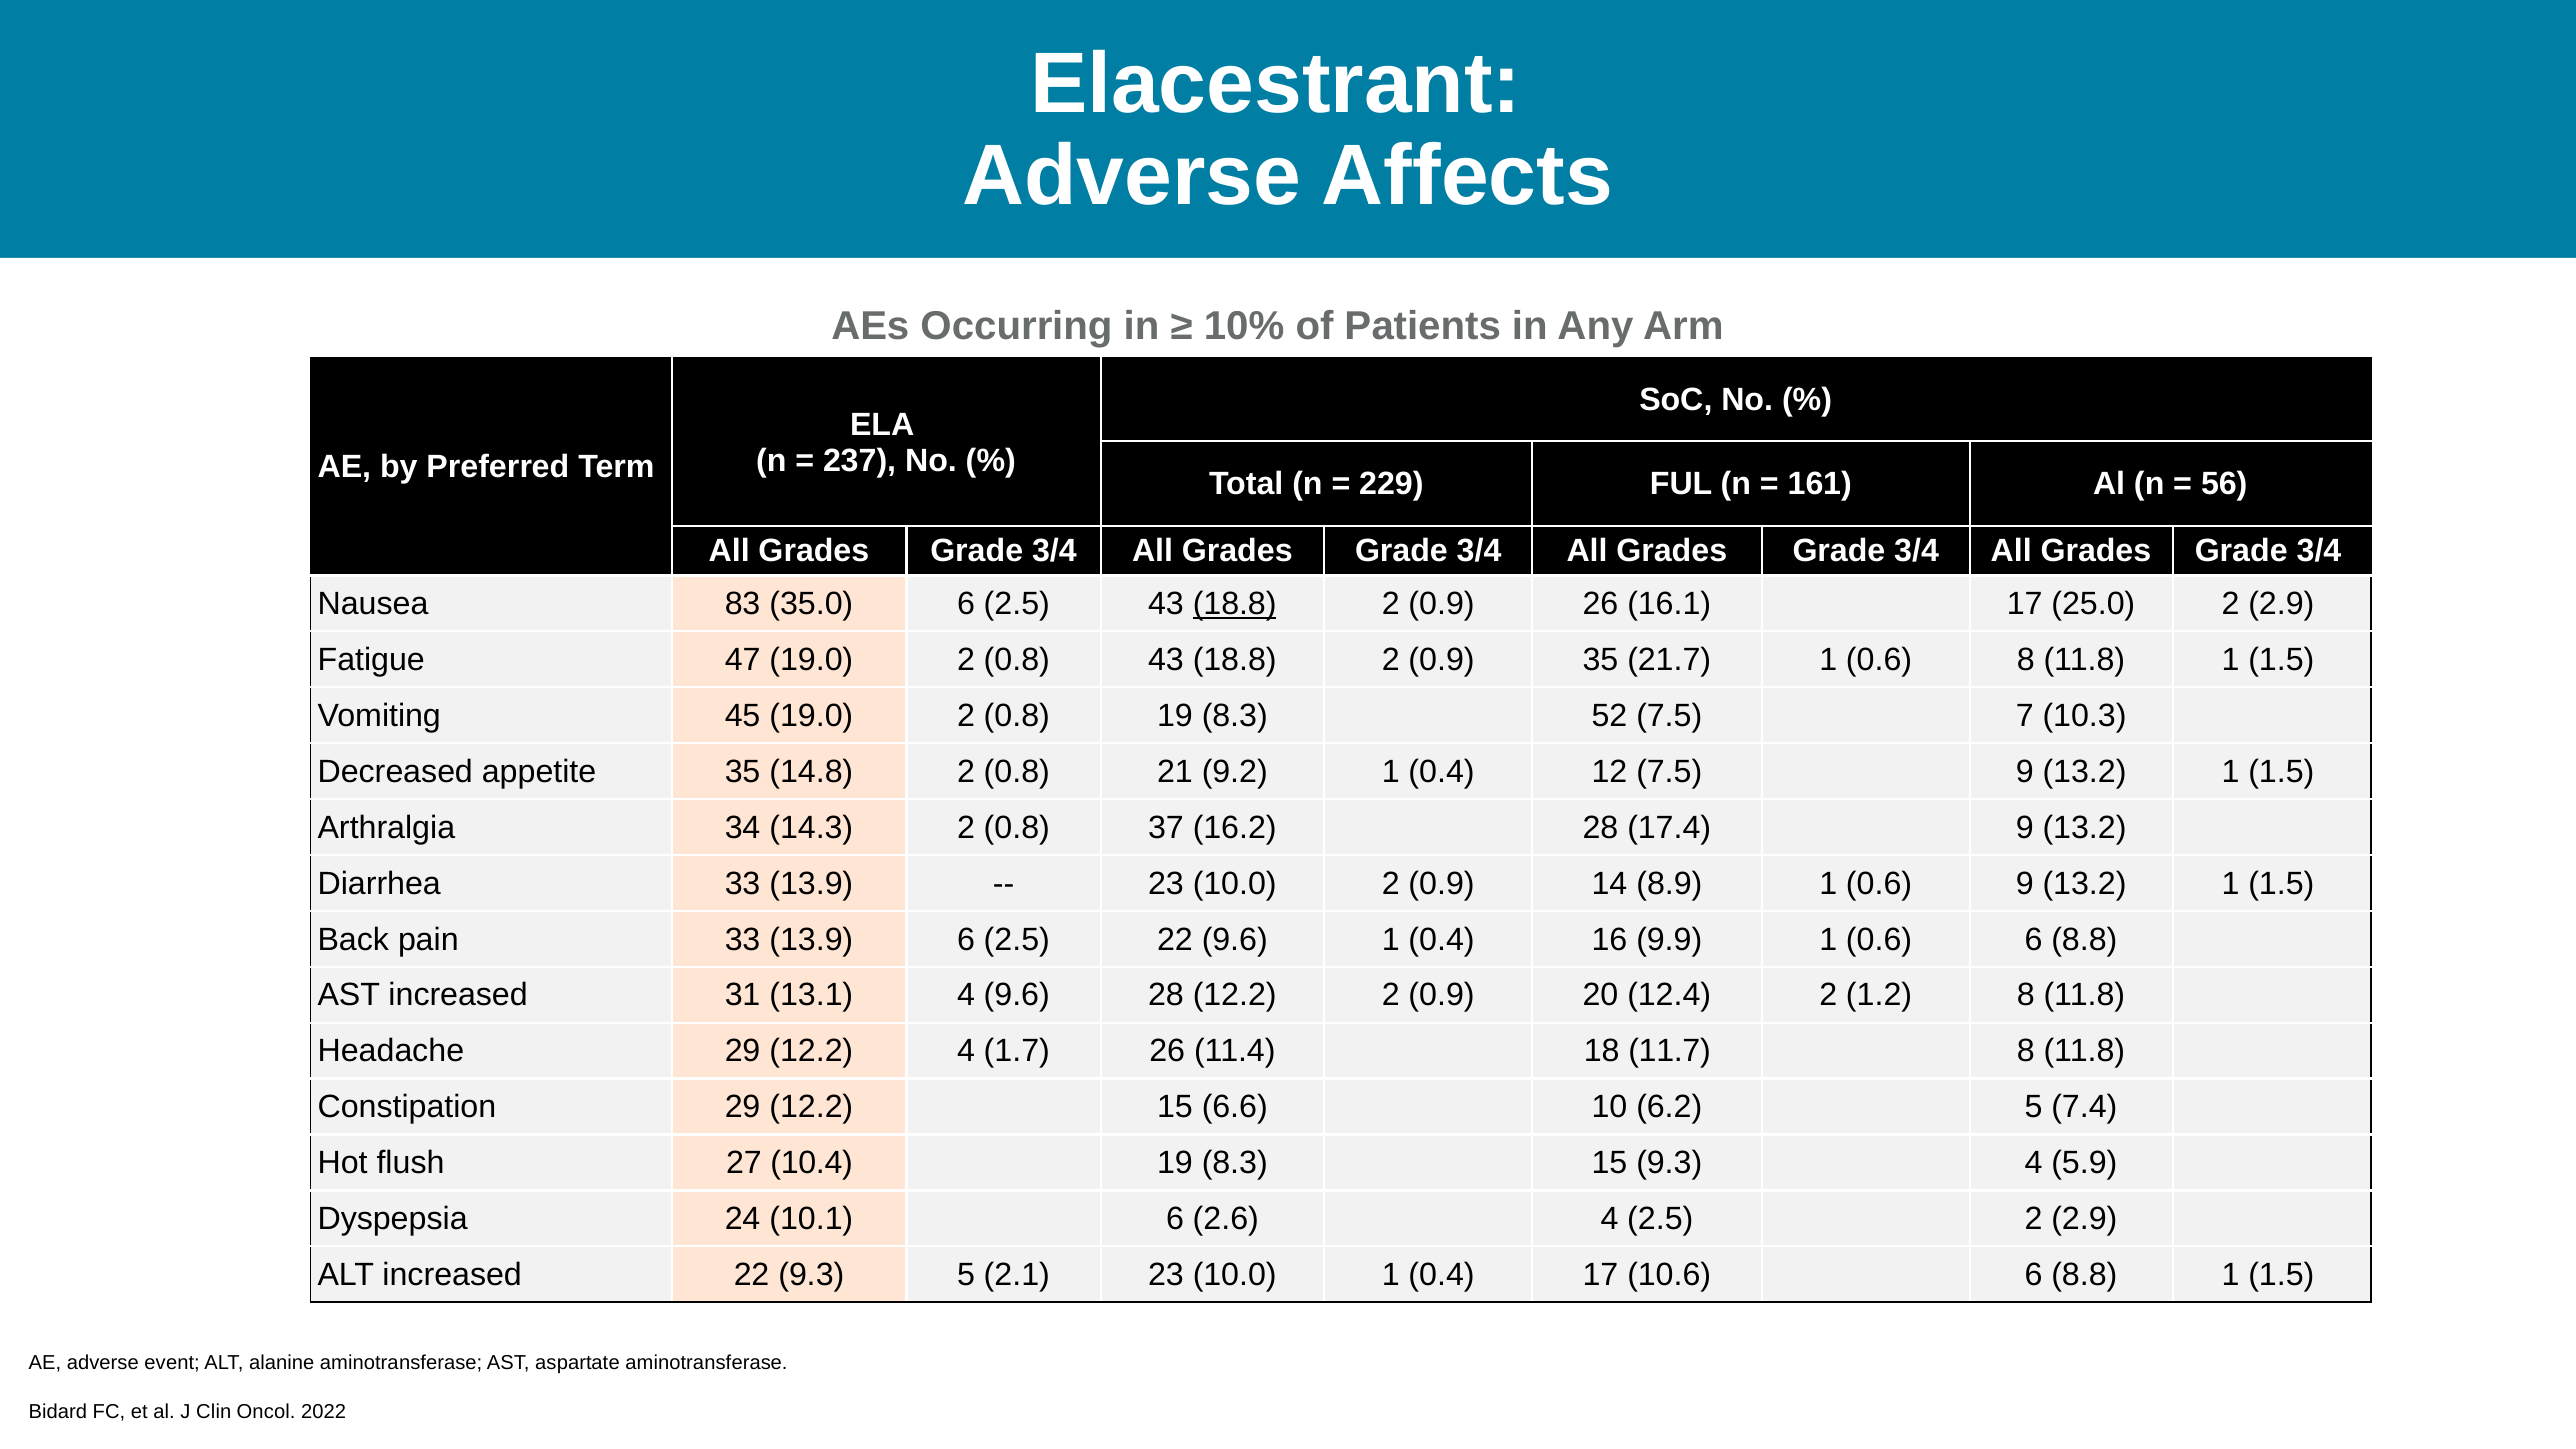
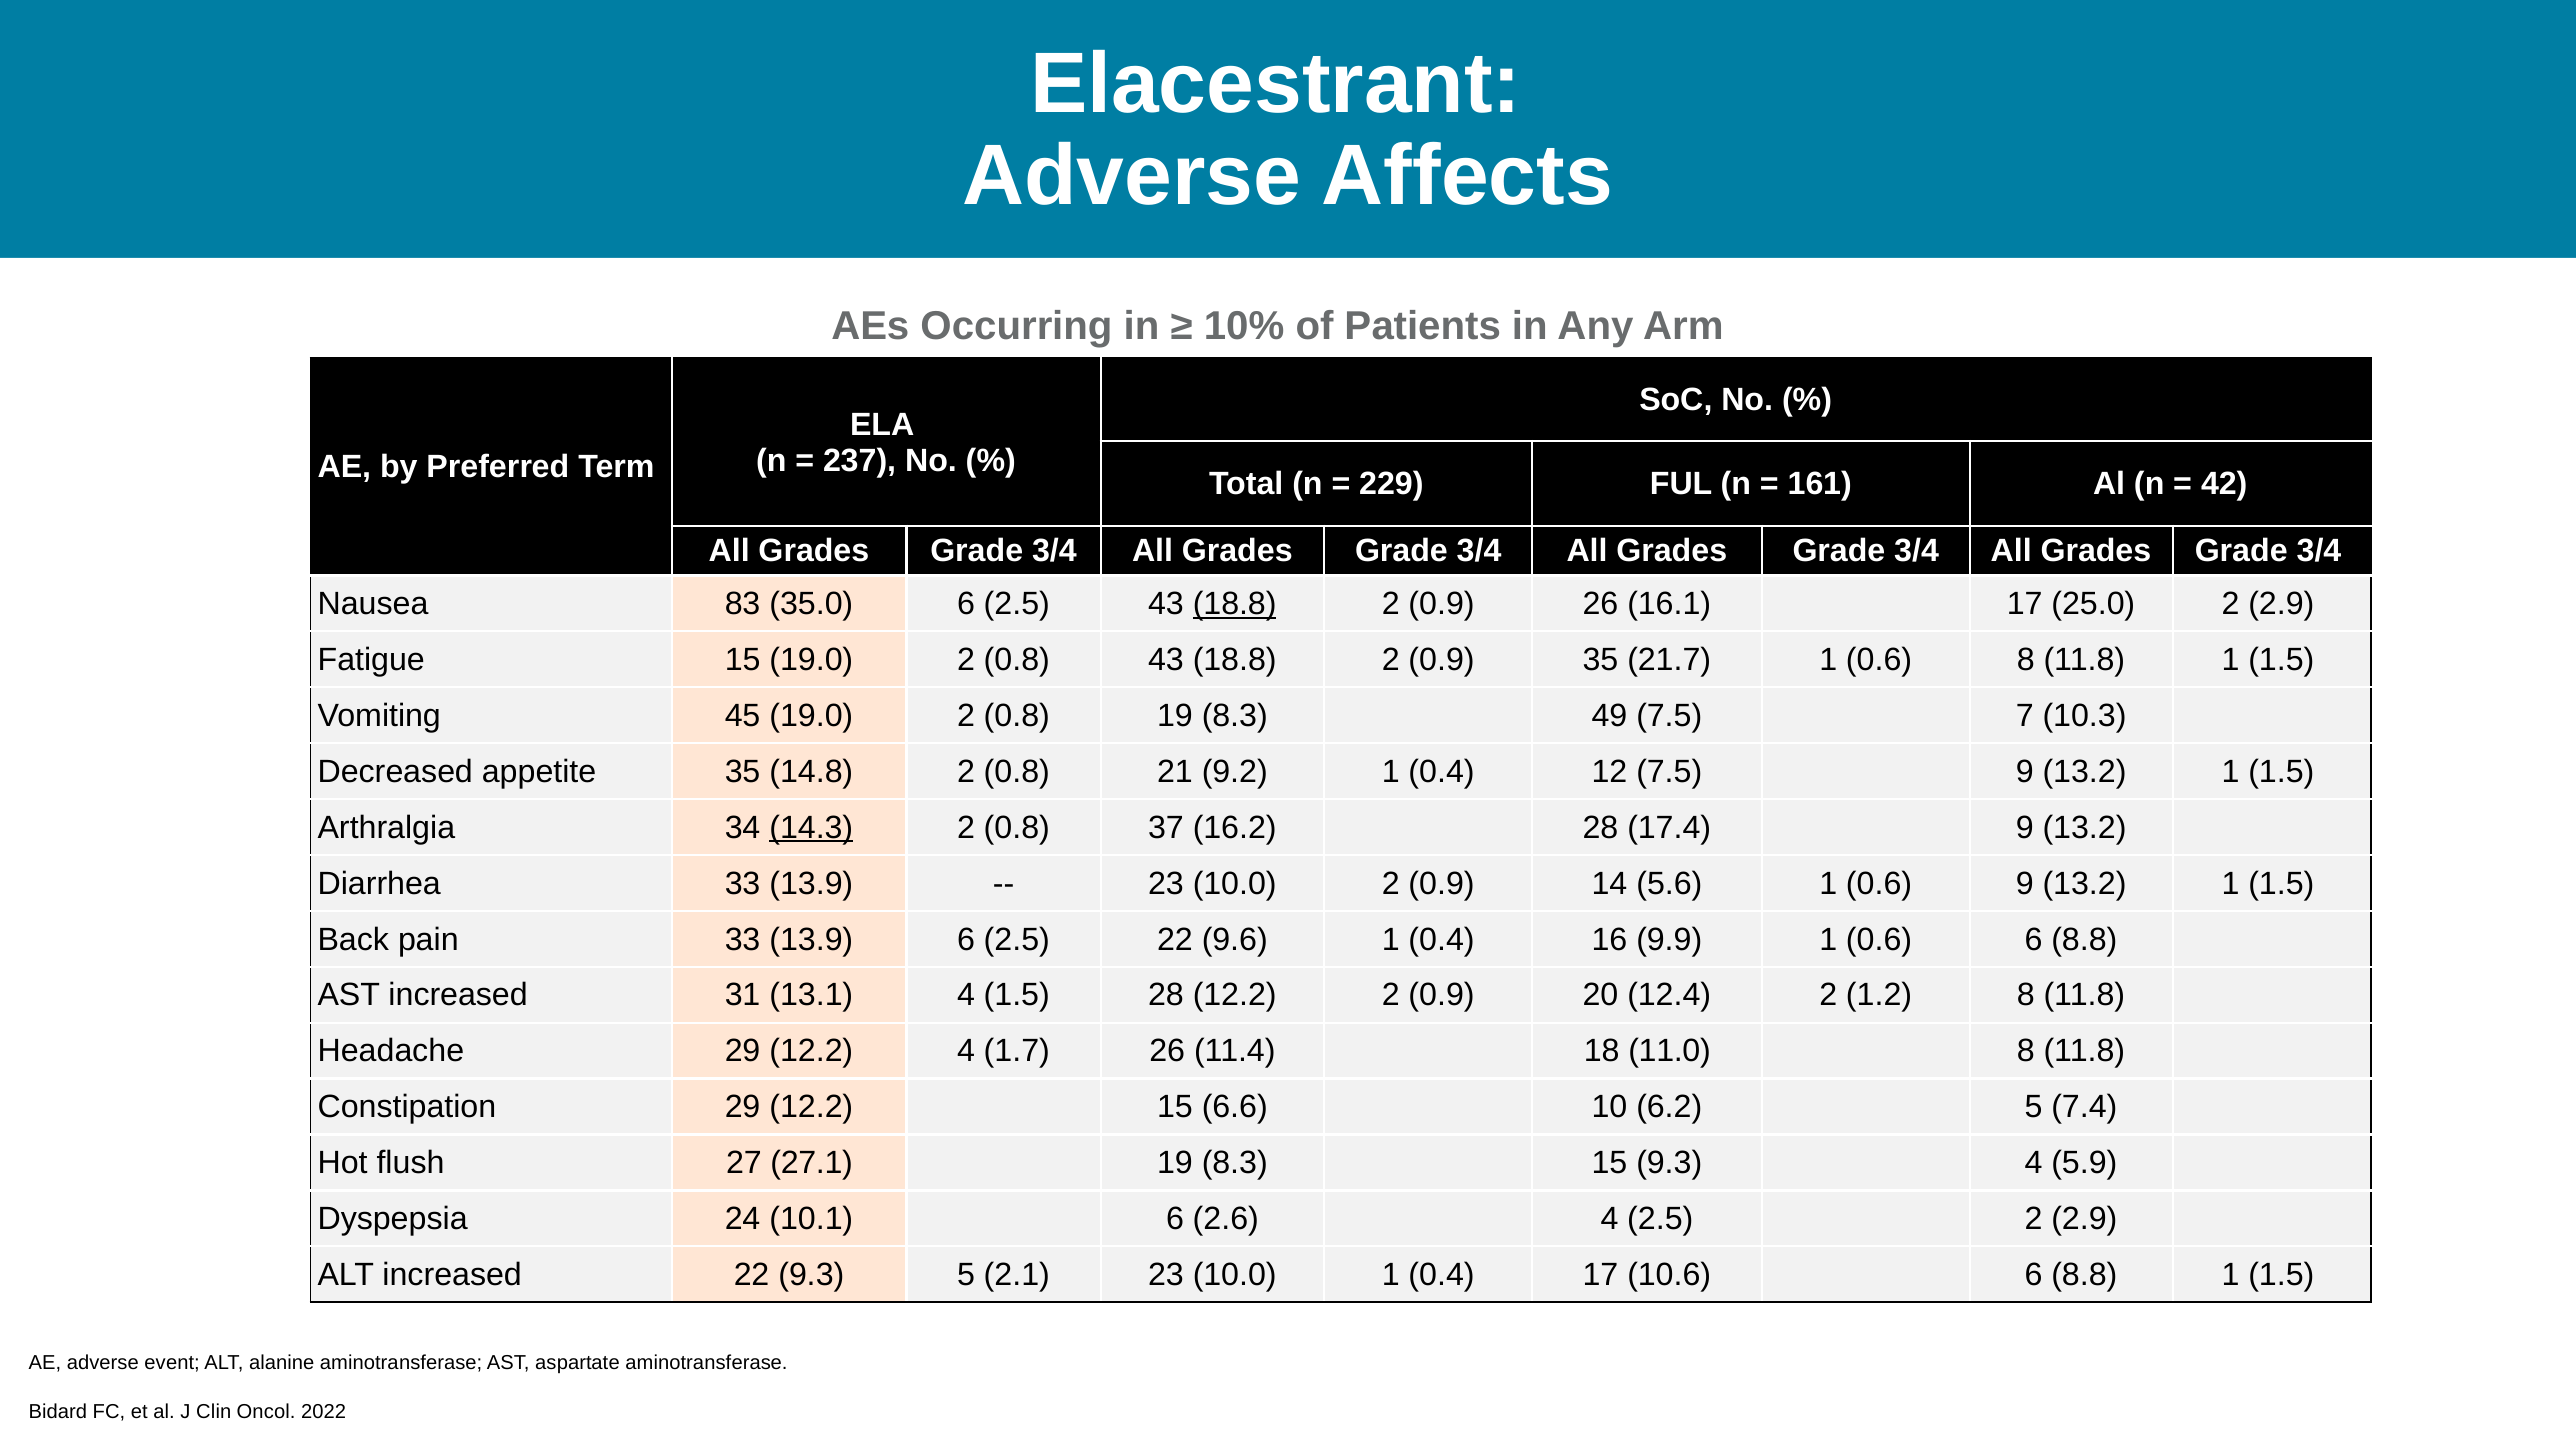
56: 56 -> 42 (2224, 484)
Fatigue 47: 47 -> 15 (743, 660)
52: 52 -> 49 (1610, 716)
14.3 underline: none -> present (811, 828)
8.9: 8.9 -> 5.6 (1669, 883)
4 9.6: 9.6 -> 1.5 (1017, 995)
11.7: 11.7 -> 11.0 (1670, 1051)
10.4: 10.4 -> 27.1 (812, 1163)
